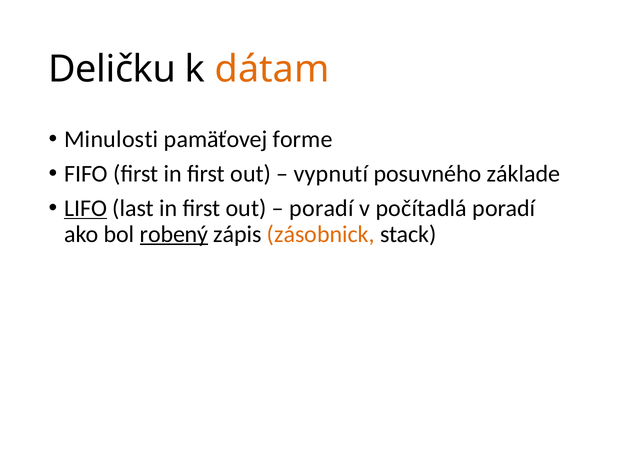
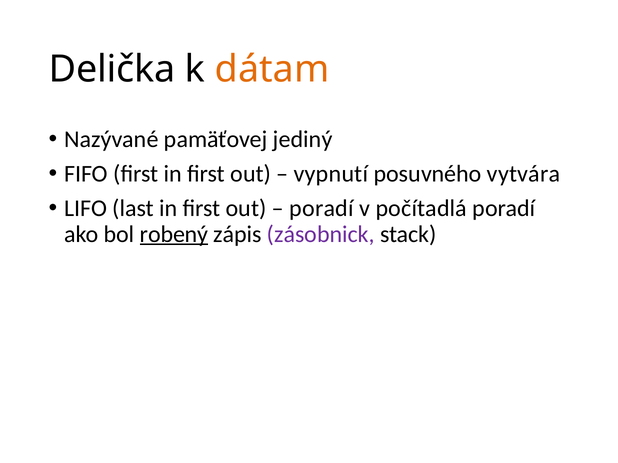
Deličku: Deličku -> Delička (112, 69)
Minulosti: Minulosti -> Nazývané (111, 139)
forme: forme -> jediný (303, 139)
základe: základe -> vytvára (524, 174)
LIFO underline: present -> none (86, 208)
zásobnick colour: orange -> purple (321, 234)
